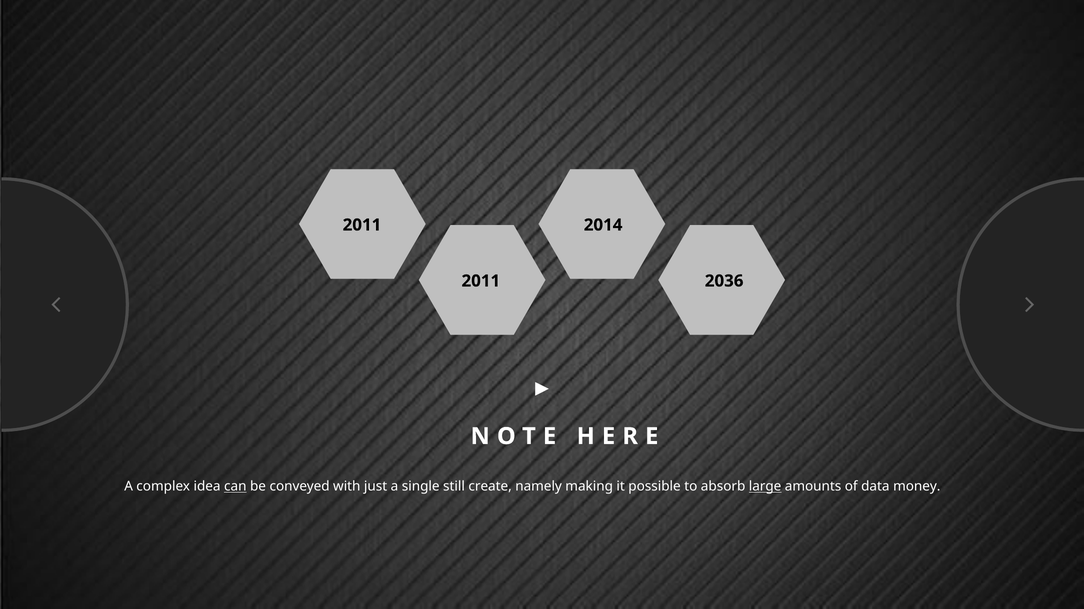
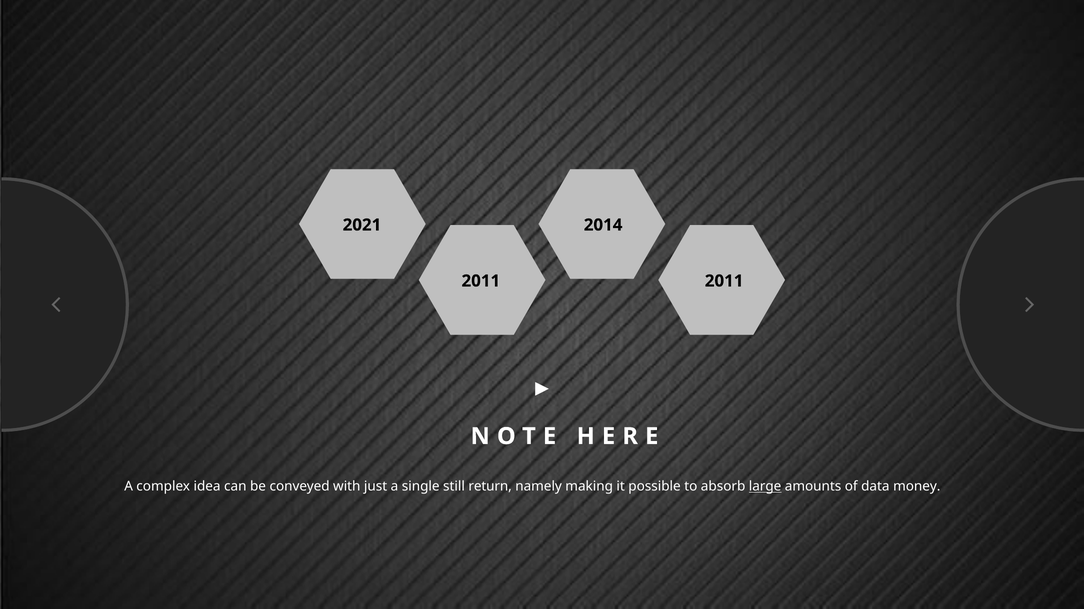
2011: 2011 -> 2021 (362, 225)
2036: 2036 -> 2011 (724, 281)
can underline: present -> none (235, 487)
create: create -> return (490, 487)
